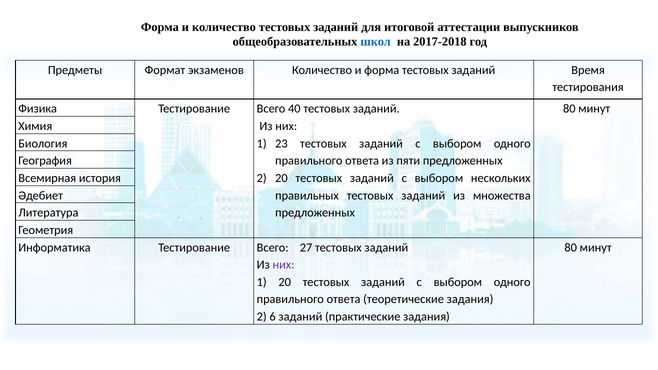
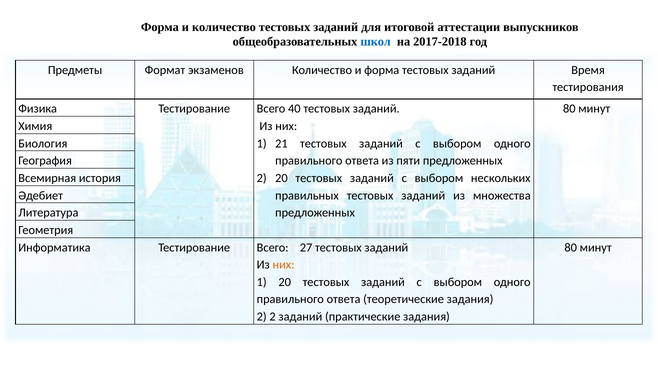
23: 23 -> 21 (281, 144)
них colour: purple -> orange (284, 265)
2 6: 6 -> 2 (273, 317)
